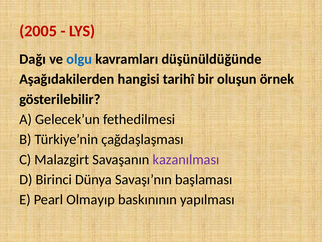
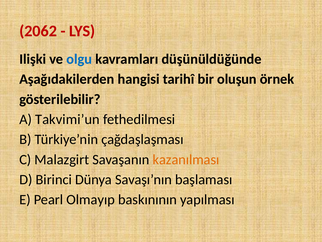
2005: 2005 -> 2062 (38, 31)
Dağı: Dağı -> Ilişki (33, 59)
Gelecek’un: Gelecek’un -> Takvimi’un (67, 119)
kazanılması colour: purple -> orange (186, 159)
